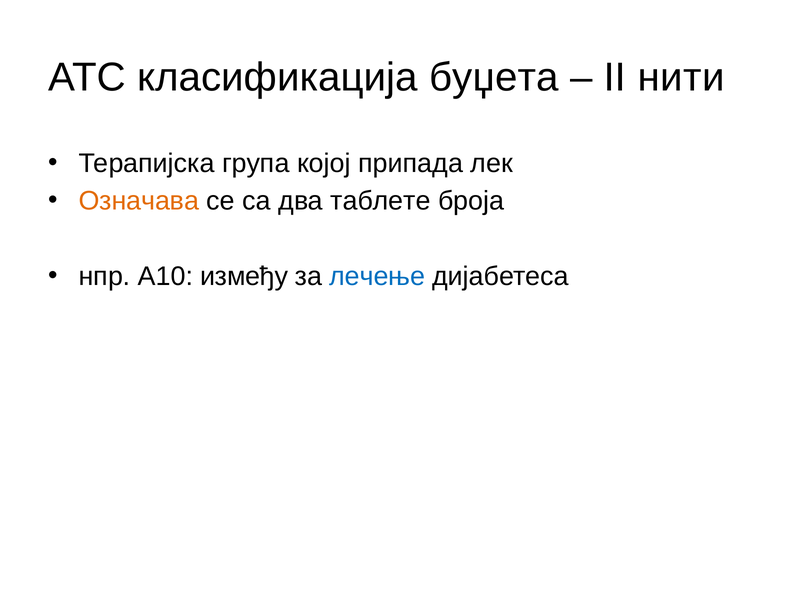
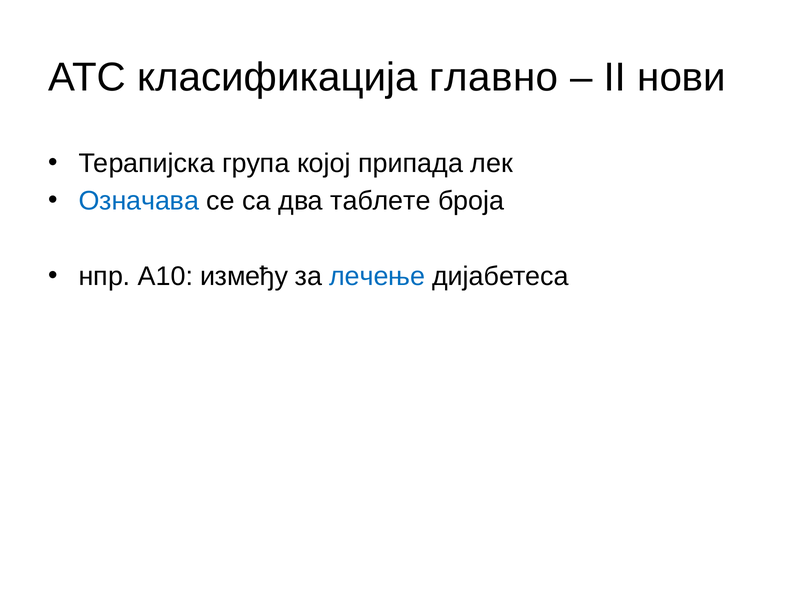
буџета: буџета -> главно (494, 77)
нити: нити -> нови (682, 77)
Означава colour: orange -> blue (139, 201)
